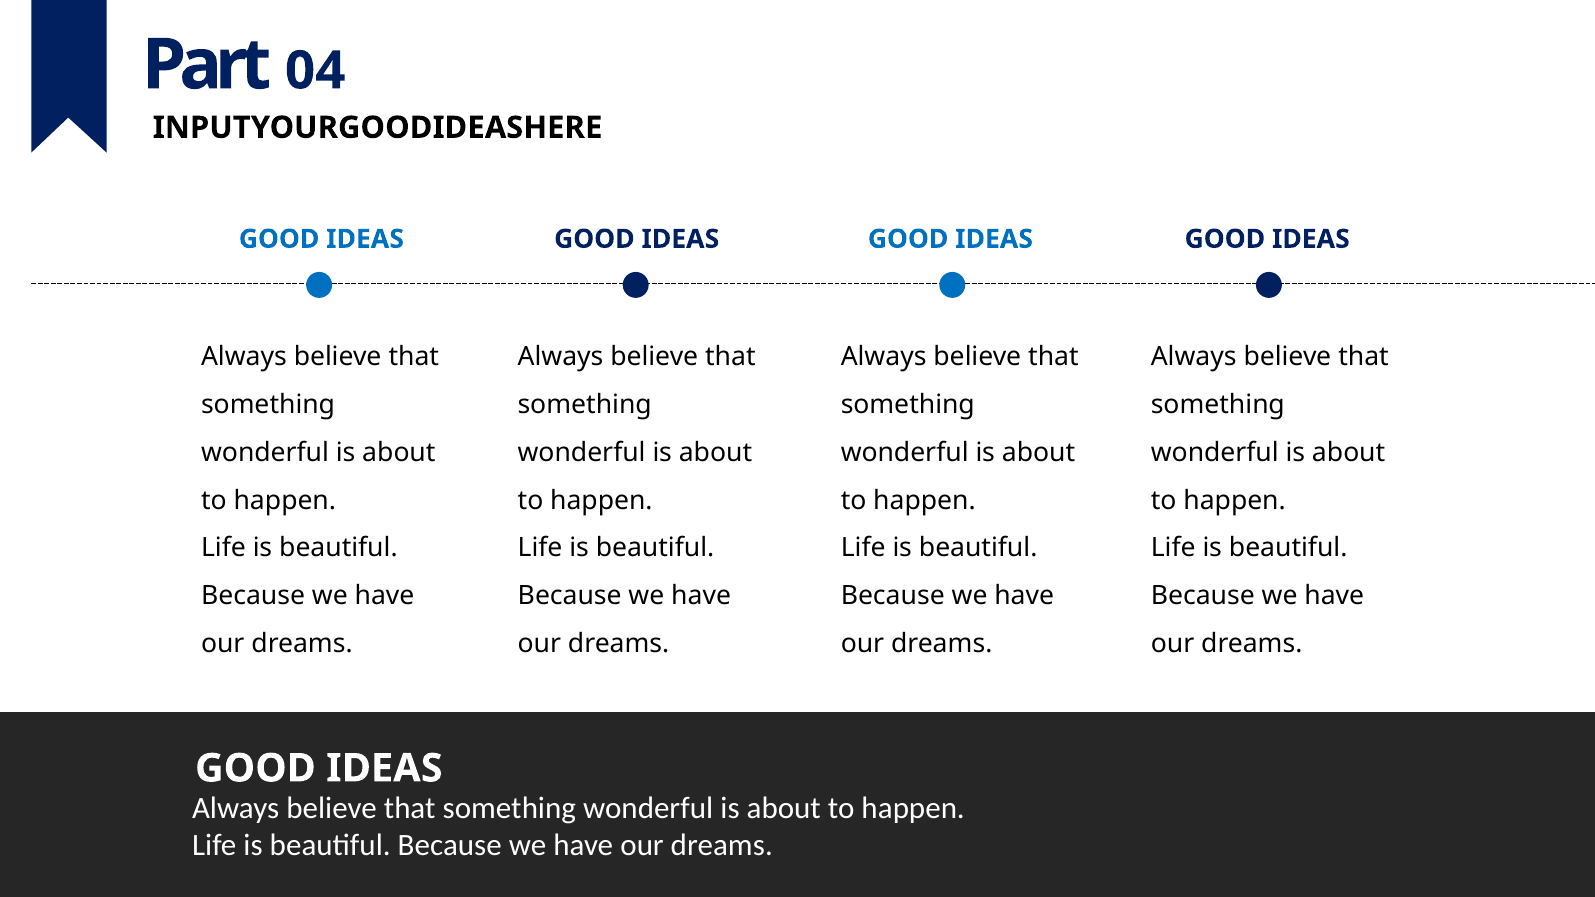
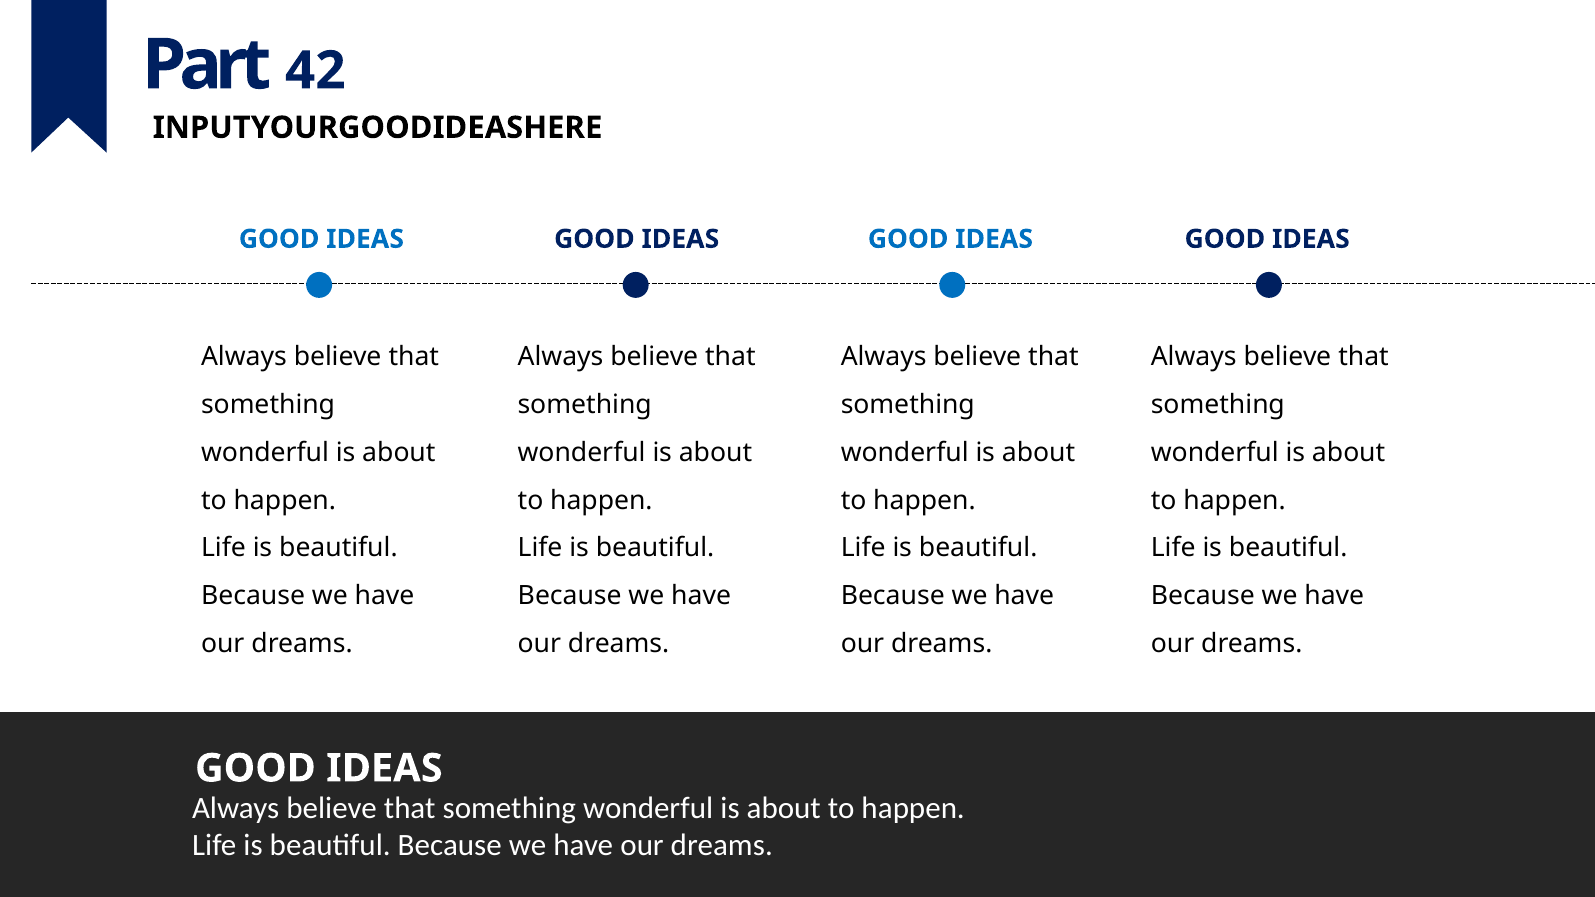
04: 04 -> 42 (315, 71)
